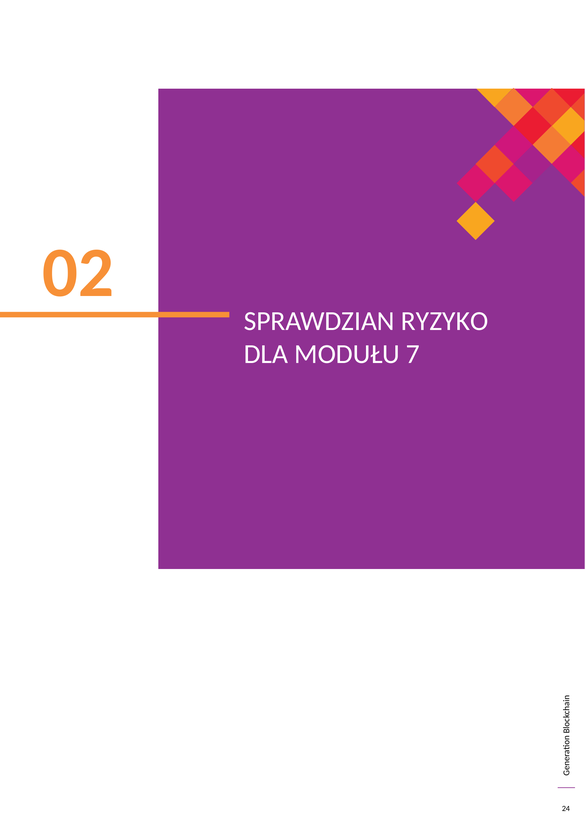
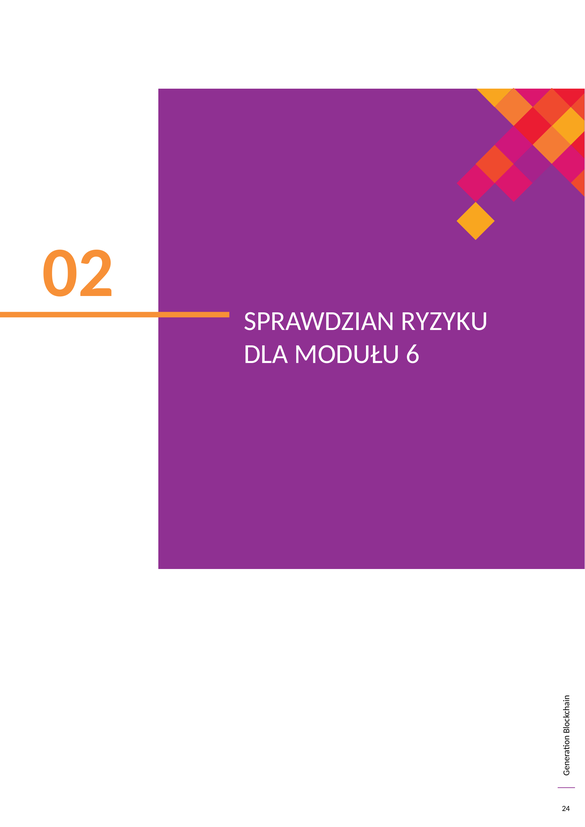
RYZYKO: RYZYKO -> RYZYKU (445, 321)
7: 7 -> 6 (413, 354)
